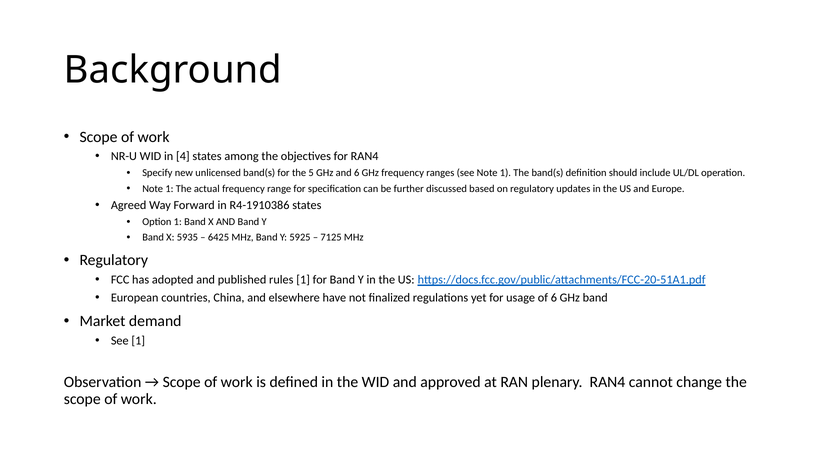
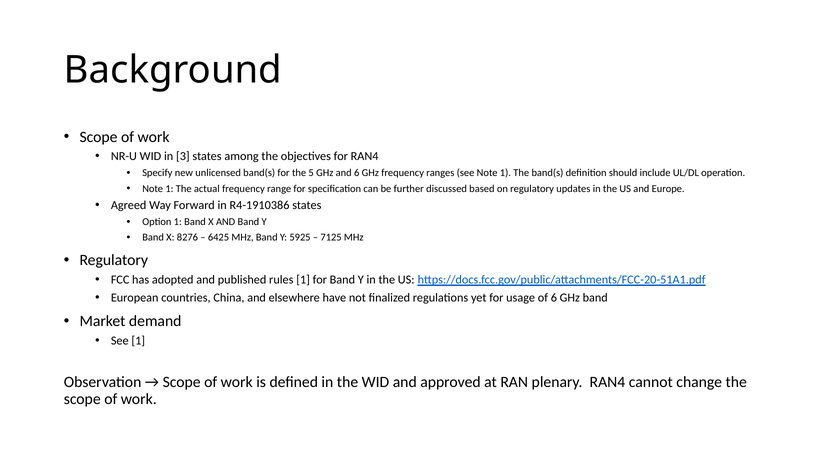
4: 4 -> 3 (183, 156)
5935: 5935 -> 8276 (187, 237)
